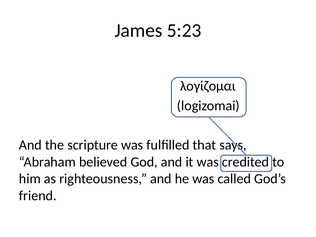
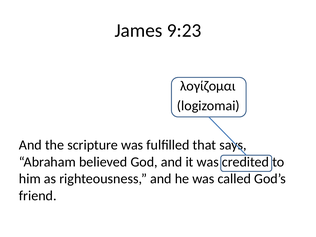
5:23: 5:23 -> 9:23 (184, 31)
